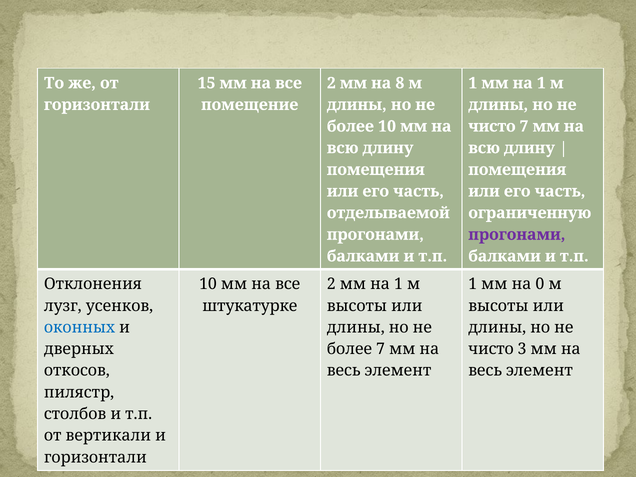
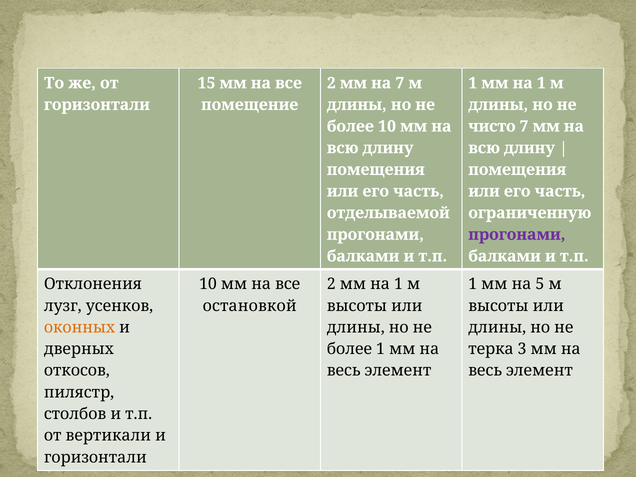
на 8: 8 -> 7 (400, 83)
0: 0 -> 5 (540, 284)
штукатурке: штукатурке -> остановкой (250, 306)
оконных colour: blue -> orange (80, 327)
более 7: 7 -> 1 (381, 349)
чисто: чисто -> терка (491, 349)
